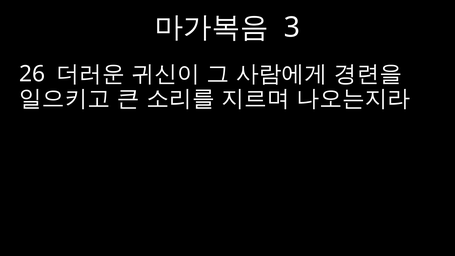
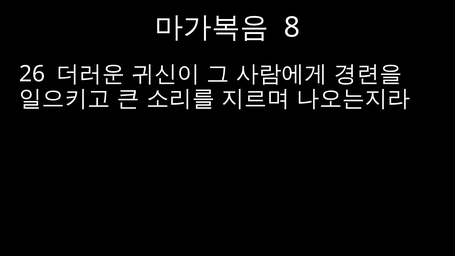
3: 3 -> 8 (292, 27)
